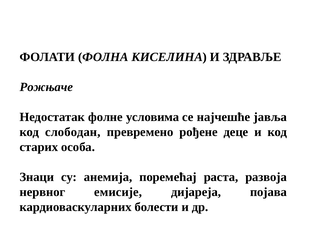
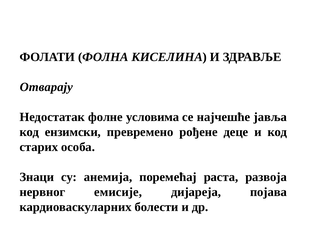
Рожњаче: Рожњаче -> Отварају (46, 87)
слободан: слободан -> ензимски (73, 132)
